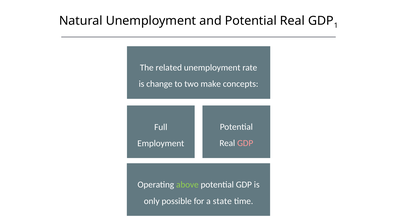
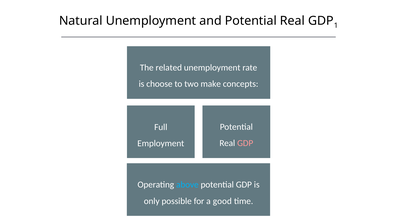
change: change -> choose (159, 84)
above colour: light green -> light blue (187, 185)
state: state -> good (222, 201)
